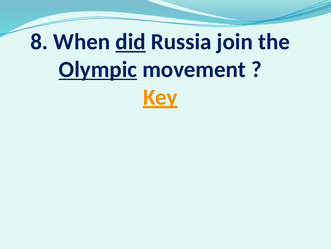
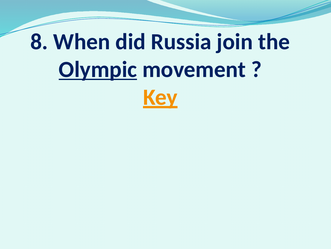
did underline: present -> none (131, 42)
